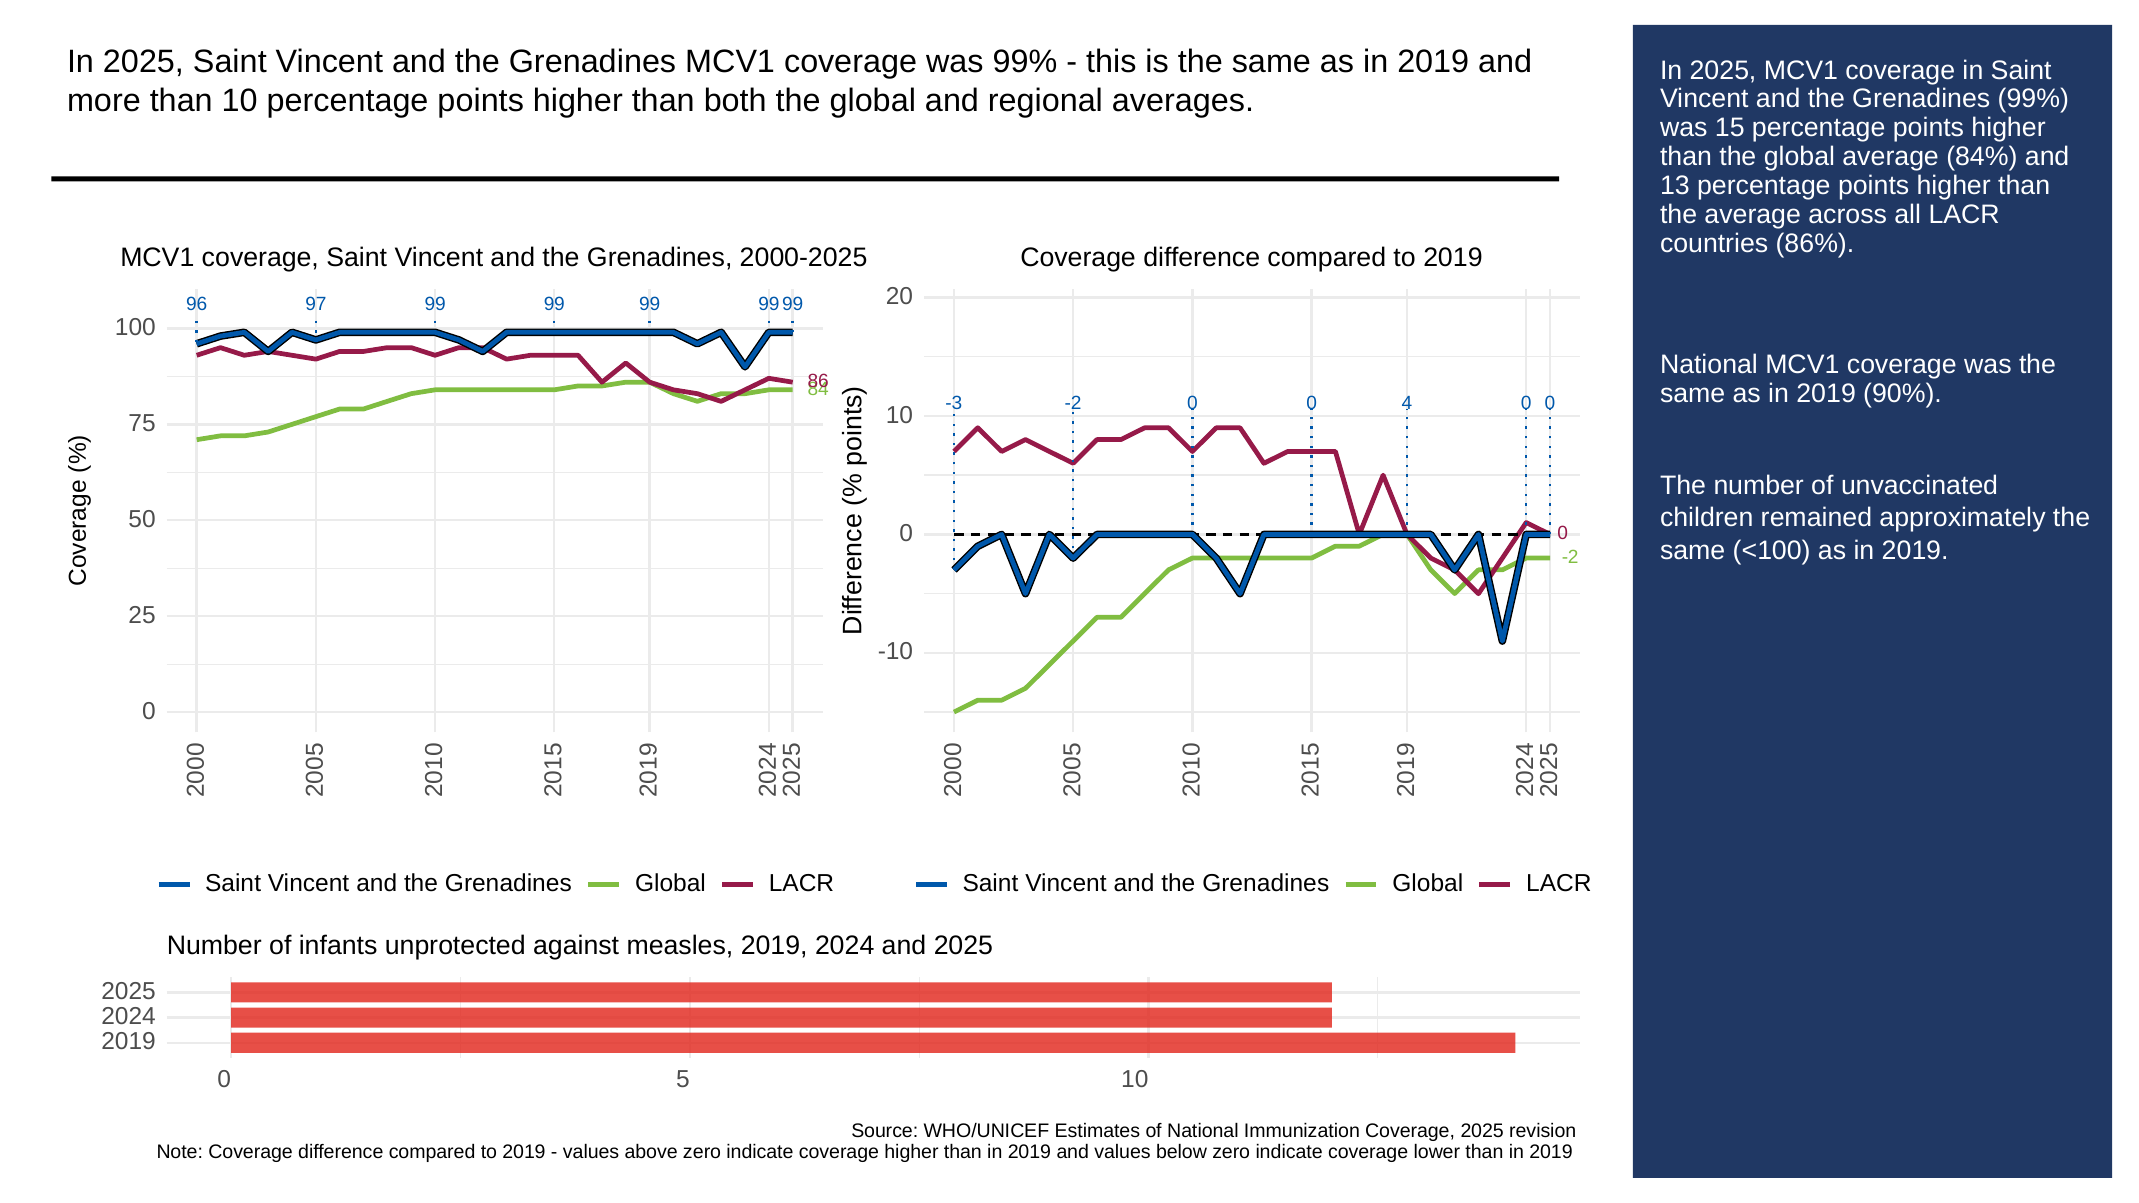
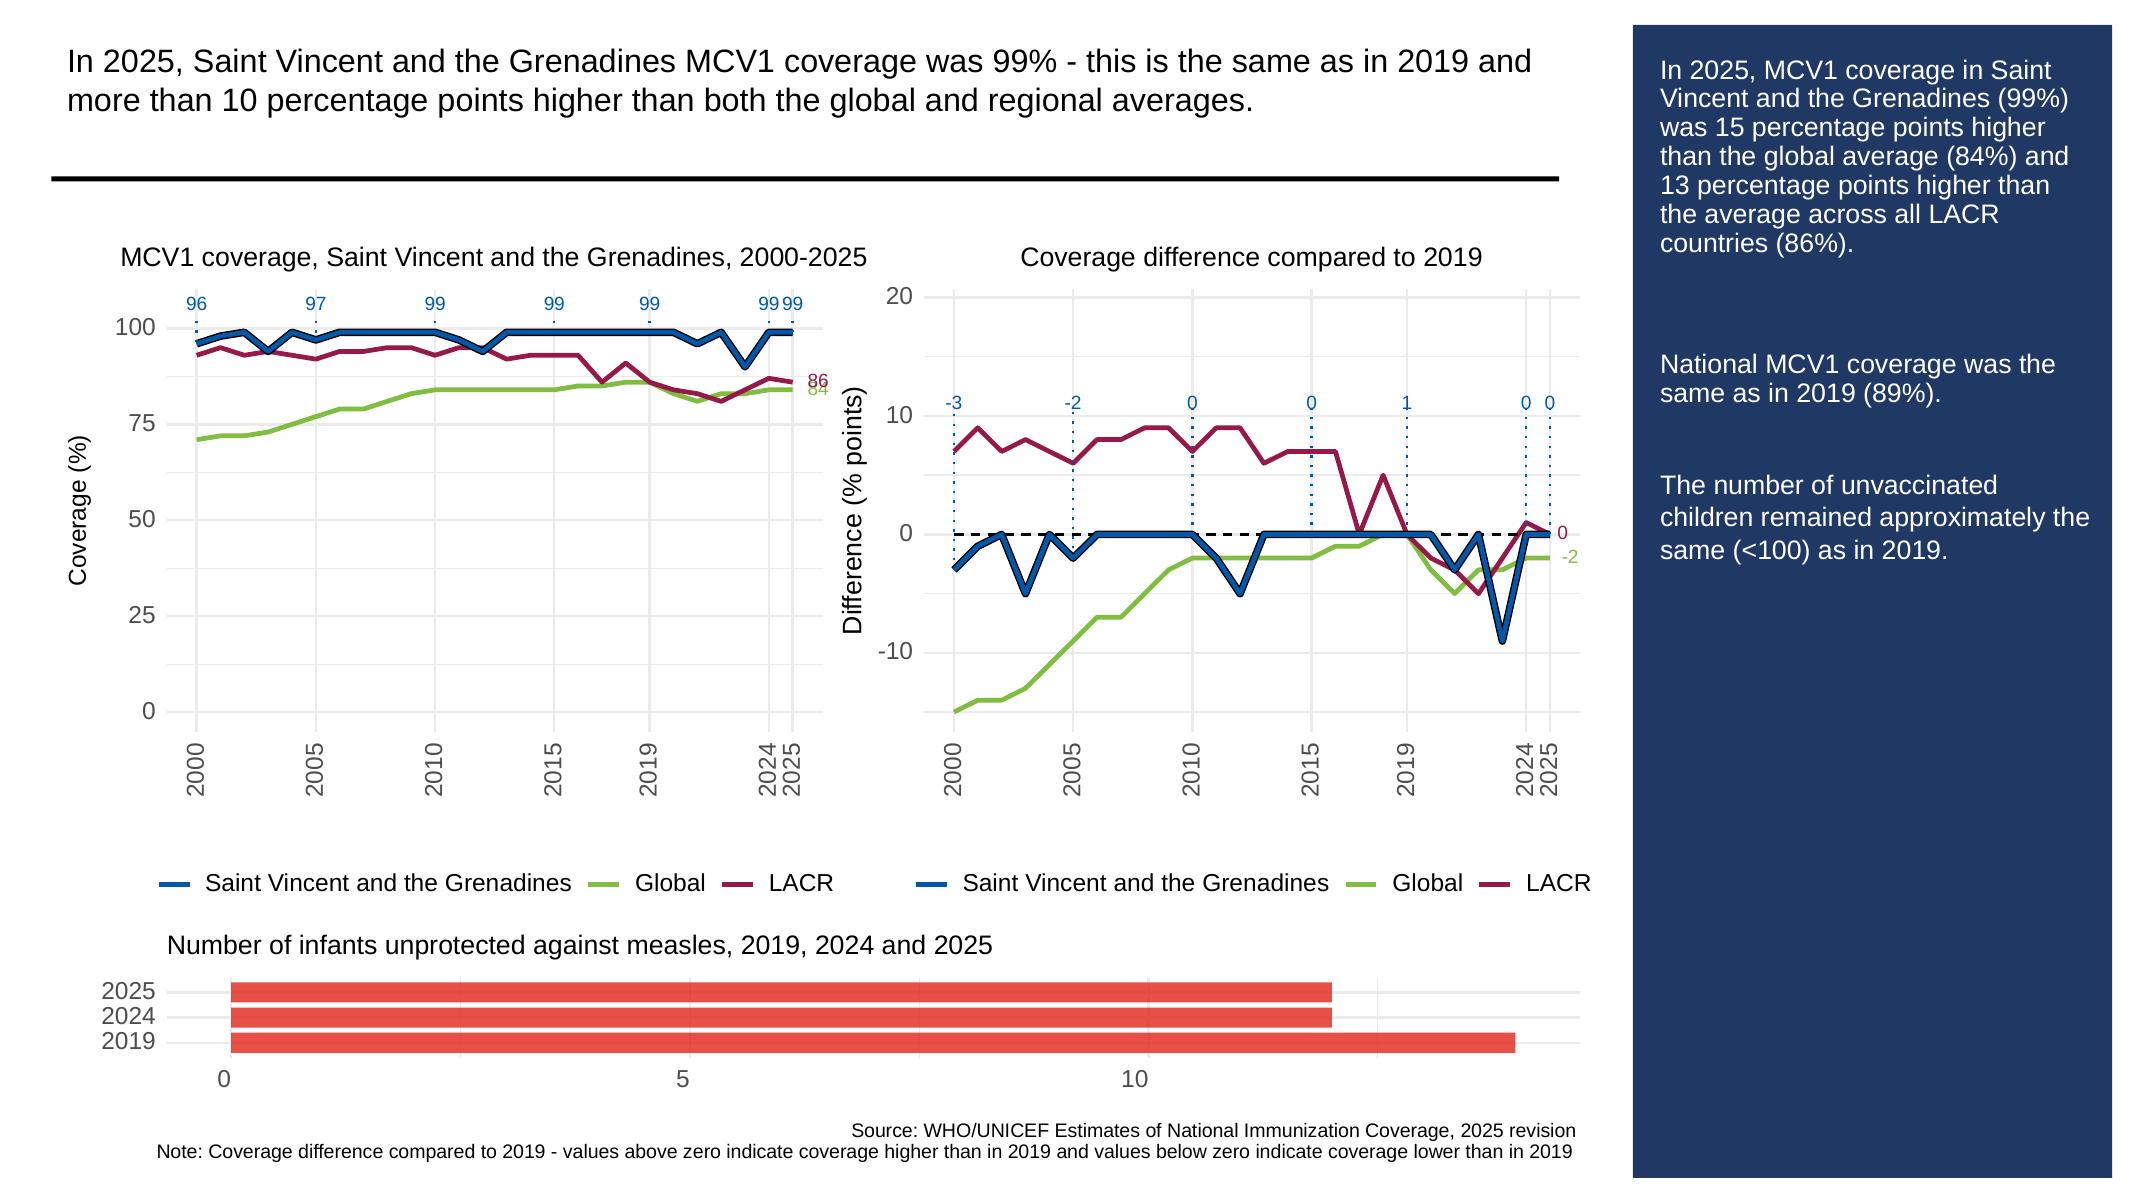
90%: 90% -> 89% (1903, 393)
0 0 4: 4 -> 1 (1407, 403)
